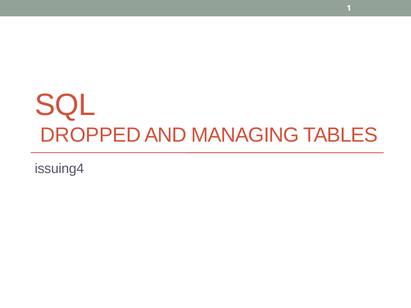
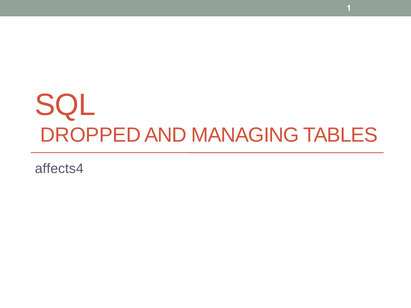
issuing4: issuing4 -> affects4 (59, 169)
